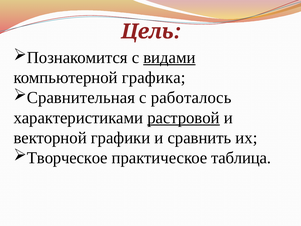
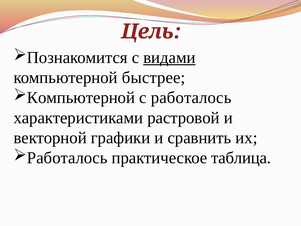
графика: графика -> быстрее (154, 78)
Сравнительная: Сравнительная -> Компьютерной (81, 98)
растровой underline: present -> none (183, 118)
Творческое: Творческое -> Работалось (67, 158)
